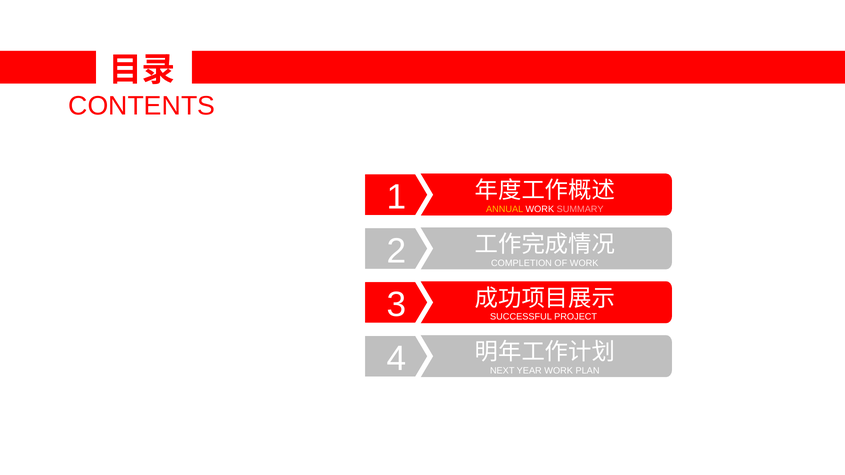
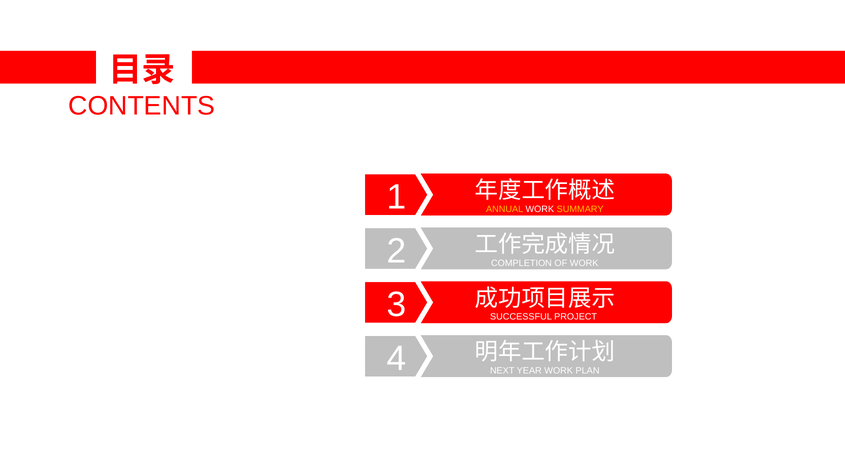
SUMMARY colour: pink -> yellow (580, 209)
